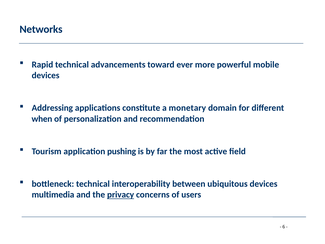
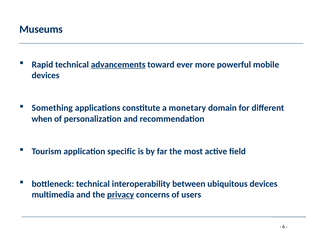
Networks: Networks -> Museums (41, 29)
advancements underline: none -> present (118, 65)
Addressing: Addressing -> Something (52, 108)
pushing: pushing -> specific (122, 151)
